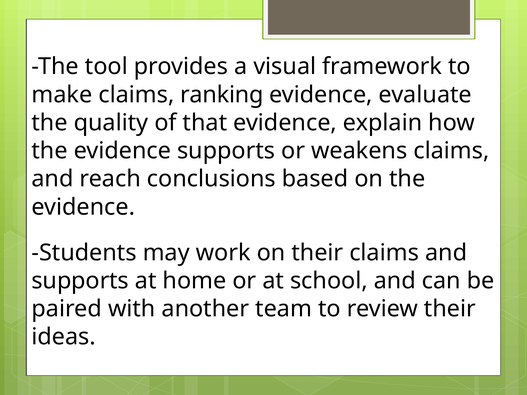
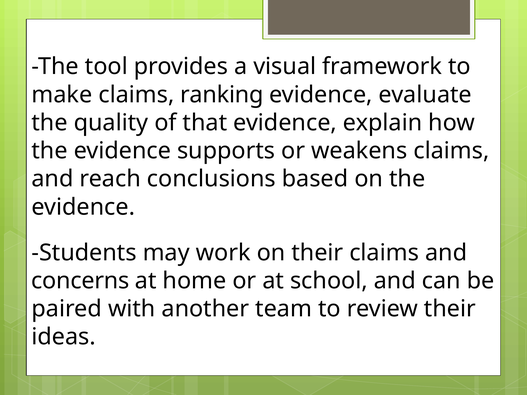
supports: supports -> concerns (80, 281)
